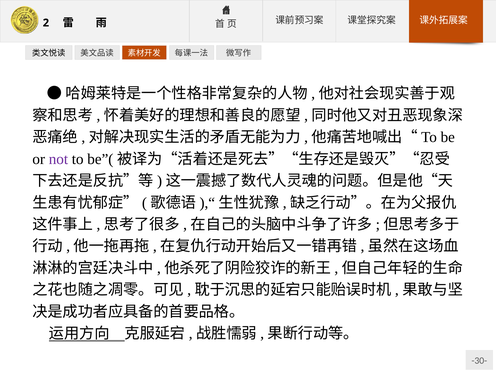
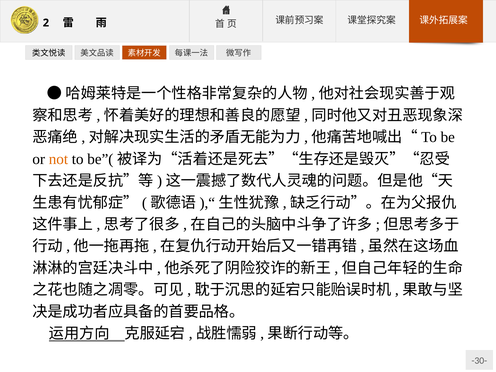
not colour: purple -> orange (58, 159)
